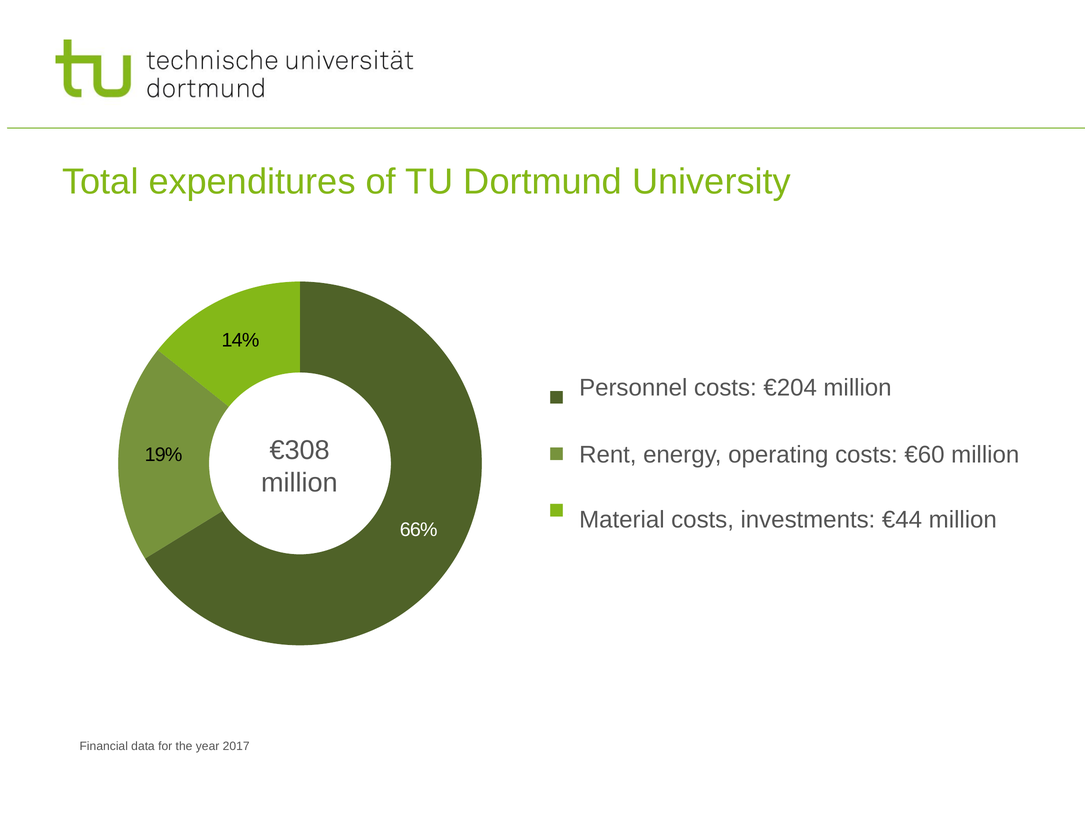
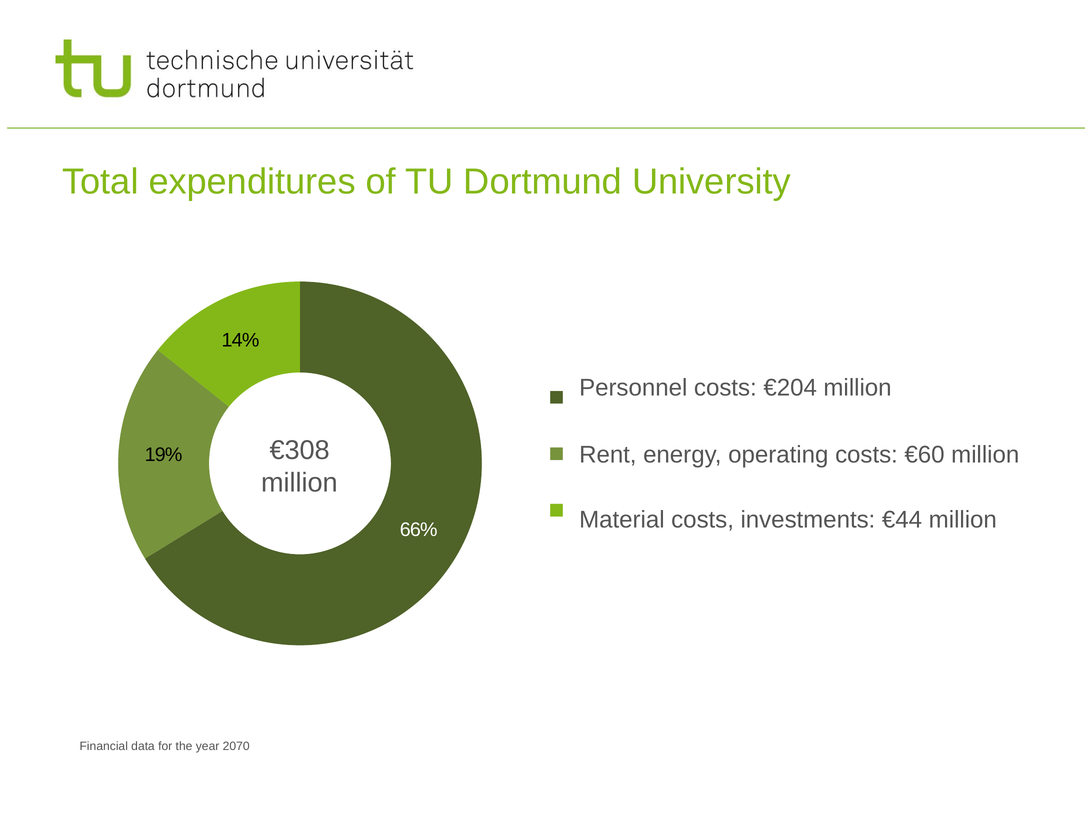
2017: 2017 -> 2070 (236, 746)
